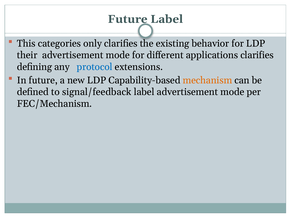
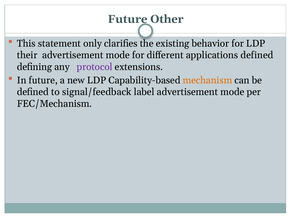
Future Label: Label -> Other (167, 19)
categories: categories -> statement (59, 44)
applications clarifies: clarifies -> defined (257, 55)
protocol colour: blue -> purple (95, 67)
